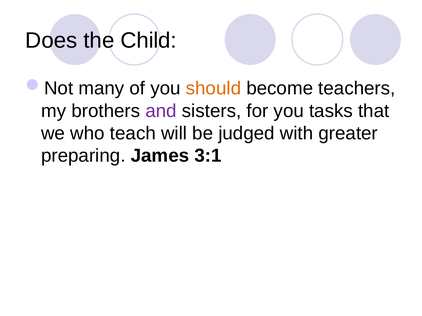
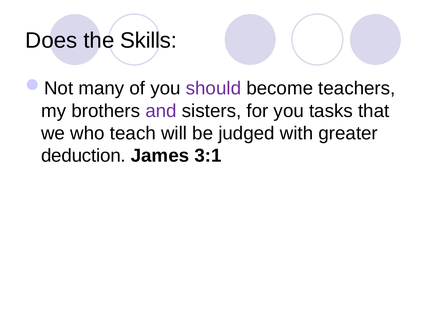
Child: Child -> Skills (149, 41)
should colour: orange -> purple (213, 89)
preparing: preparing -> deduction (83, 156)
